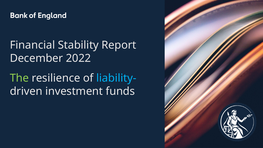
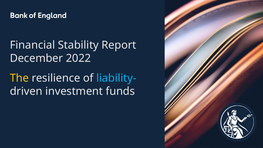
The colour: light green -> yellow (19, 78)
